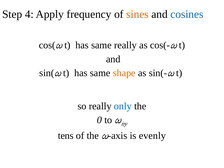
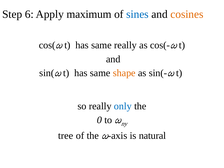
4: 4 -> 6 (29, 14)
frequency: frequency -> maximum (89, 14)
sines colour: orange -> blue (137, 14)
cosines colour: blue -> orange (187, 14)
tens: tens -> tree (66, 136)
evenly: evenly -> natural (152, 136)
